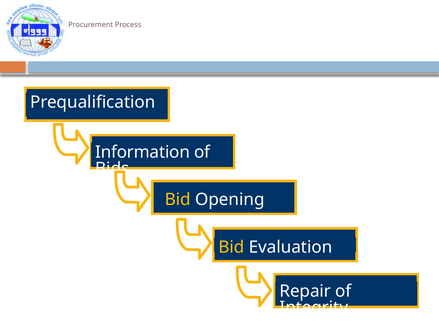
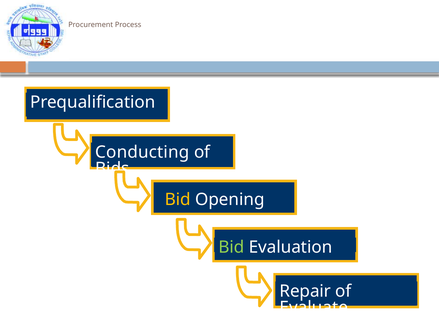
Information: Information -> Conducting (142, 152)
Bid colour: yellow -> light green (231, 247)
Integrity: Integrity -> Evaluate (314, 308)
